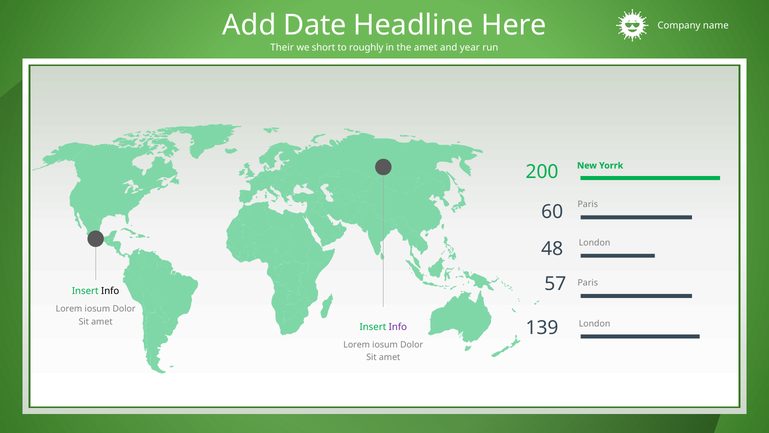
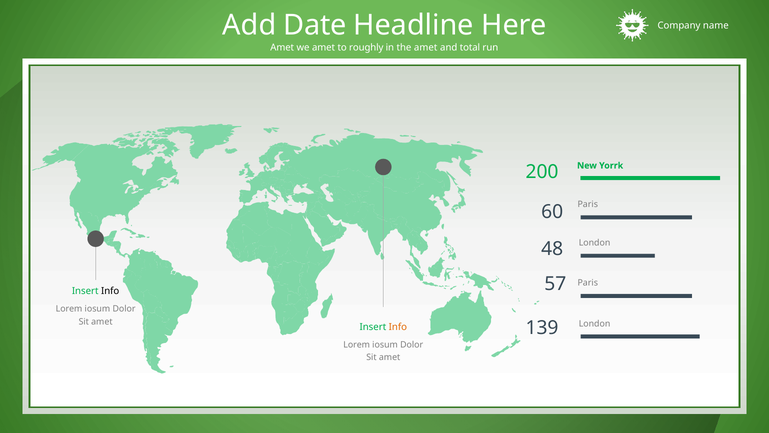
Their: Their -> Amet (282, 48)
we short: short -> amet (324, 48)
year: year -> total (470, 48)
Info colour: purple -> orange (398, 327)
